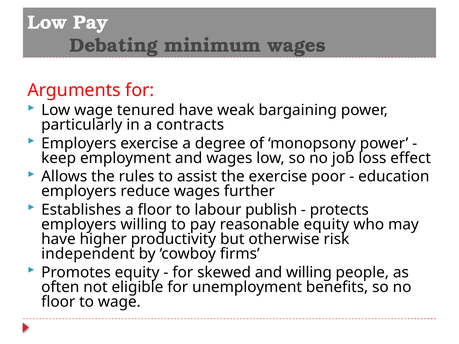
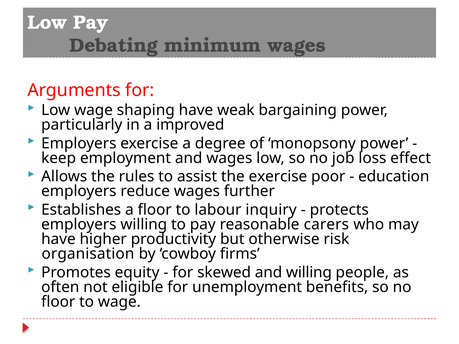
tenured: tenured -> shaping (146, 110)
contracts: contracts -> improved (190, 125)
publish: publish -> inquiry (271, 210)
reasonable equity: equity -> carers (326, 225)
independent: independent -> organisation (88, 254)
